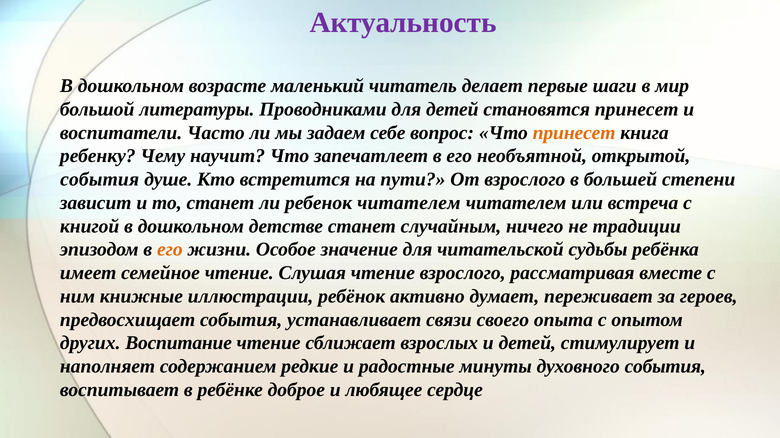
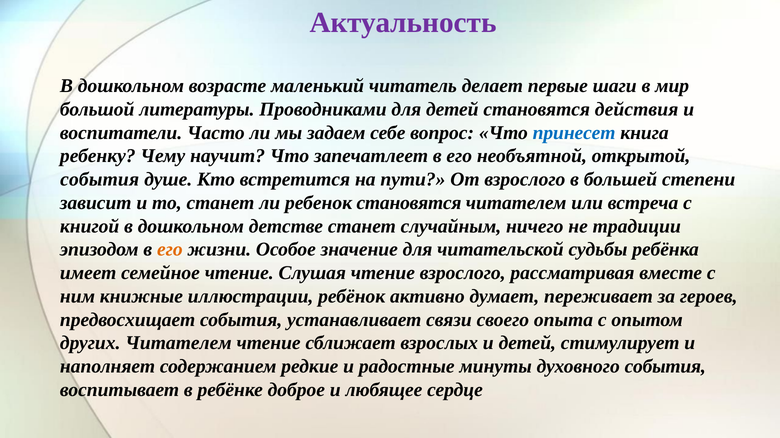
становятся принесет: принесет -> действия (637, 110)
принесет colour: orange -> blue (574, 133)
ребенок читателем: читателем -> становятся (409, 203)
других Воспитание: Воспитание -> Читателем (178, 344)
